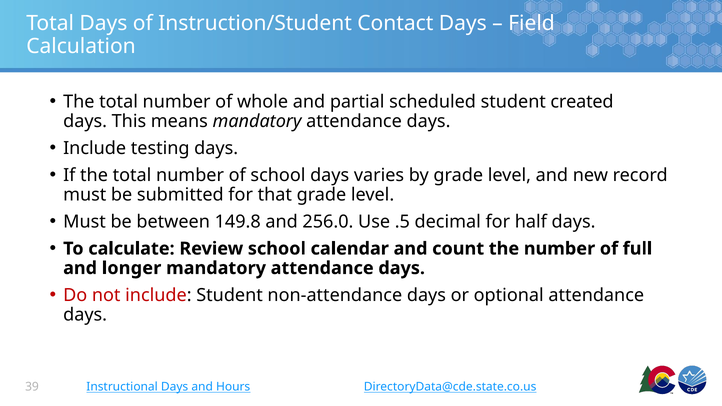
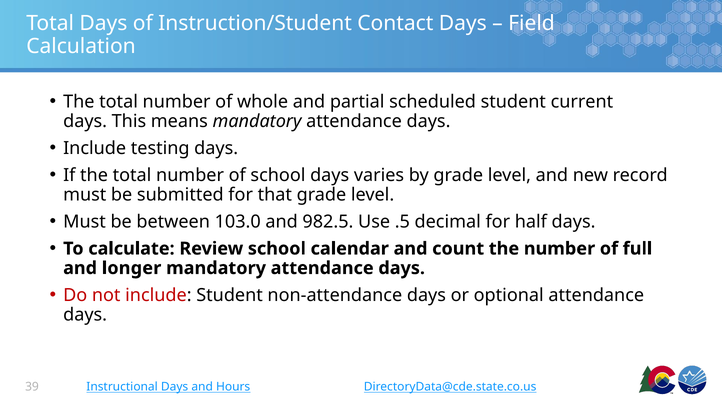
created: created -> current (582, 102)
149.8: 149.8 -> 103.0 (238, 222)
256.0: 256.0 -> 982.5 (328, 222)
